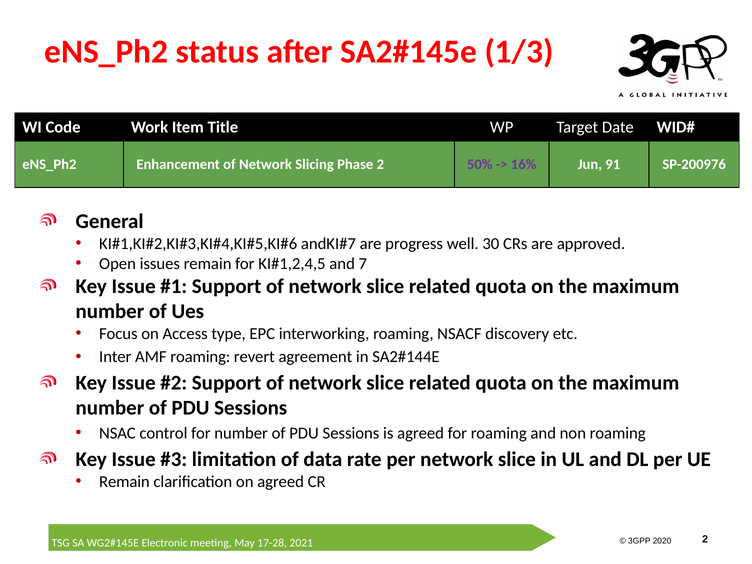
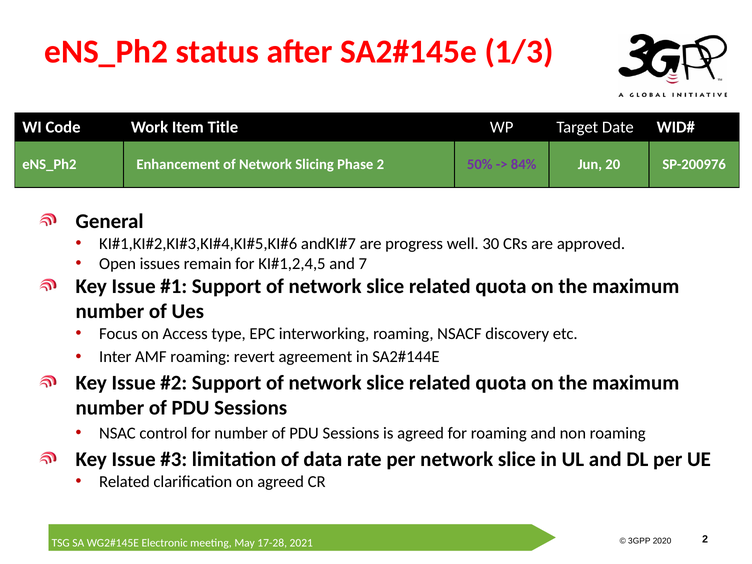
16%: 16% -> 84% (524, 165)
91: 91 -> 20 (613, 165)
Remain: Remain -> Related (124, 482)
